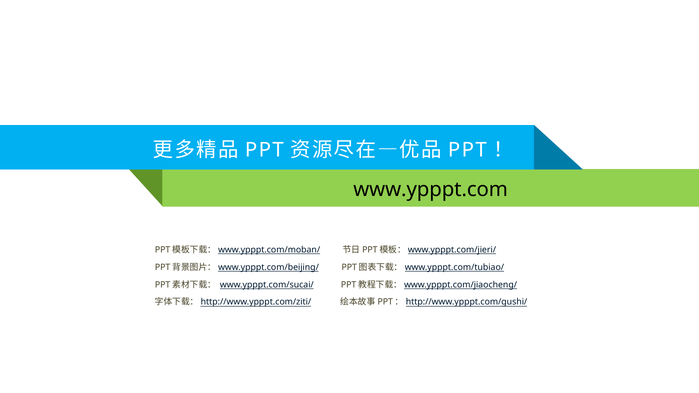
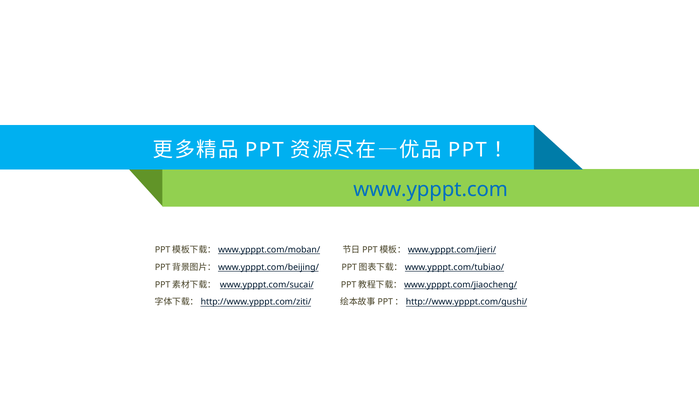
www.ypppt.com colour: black -> blue (431, 189)
